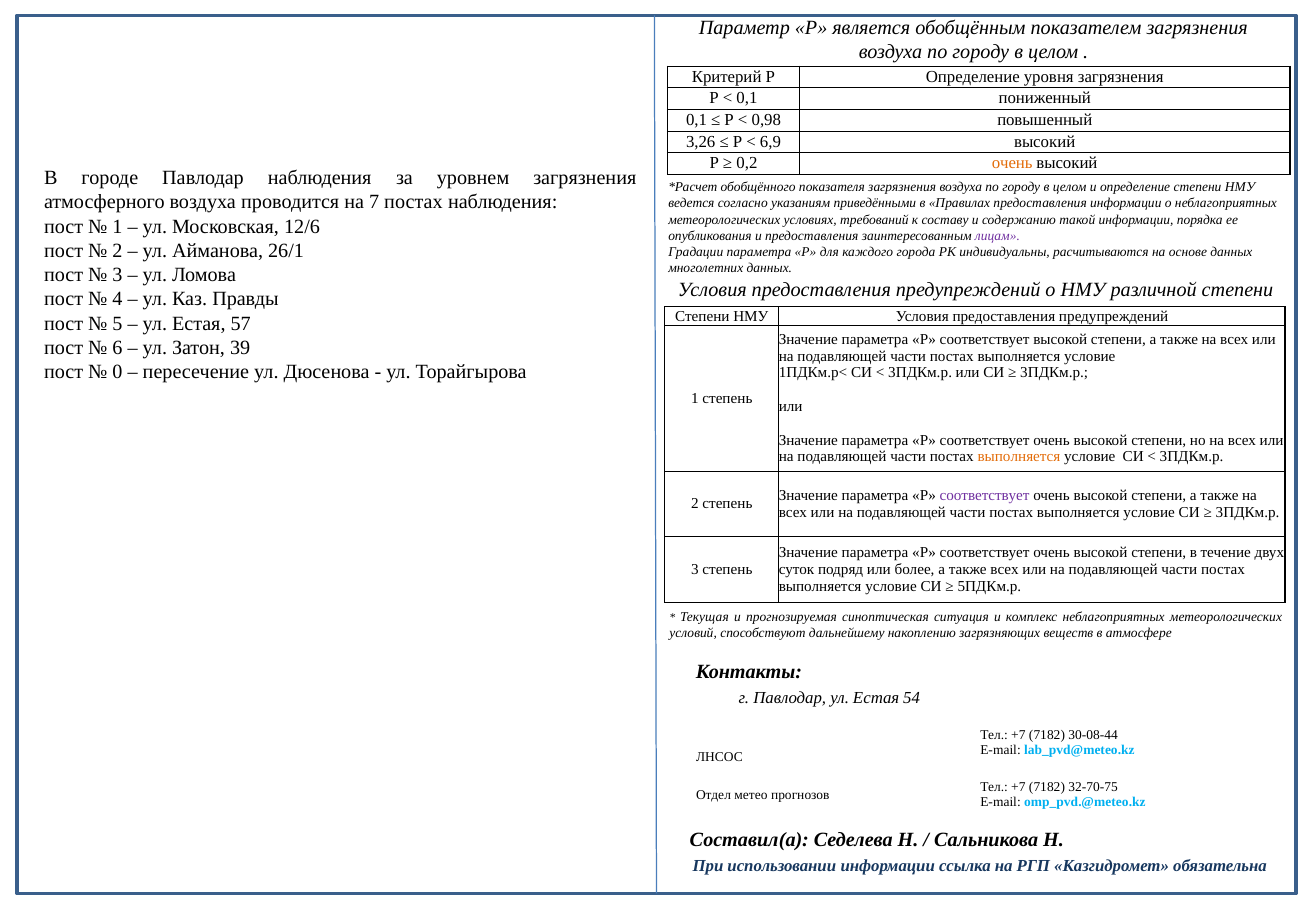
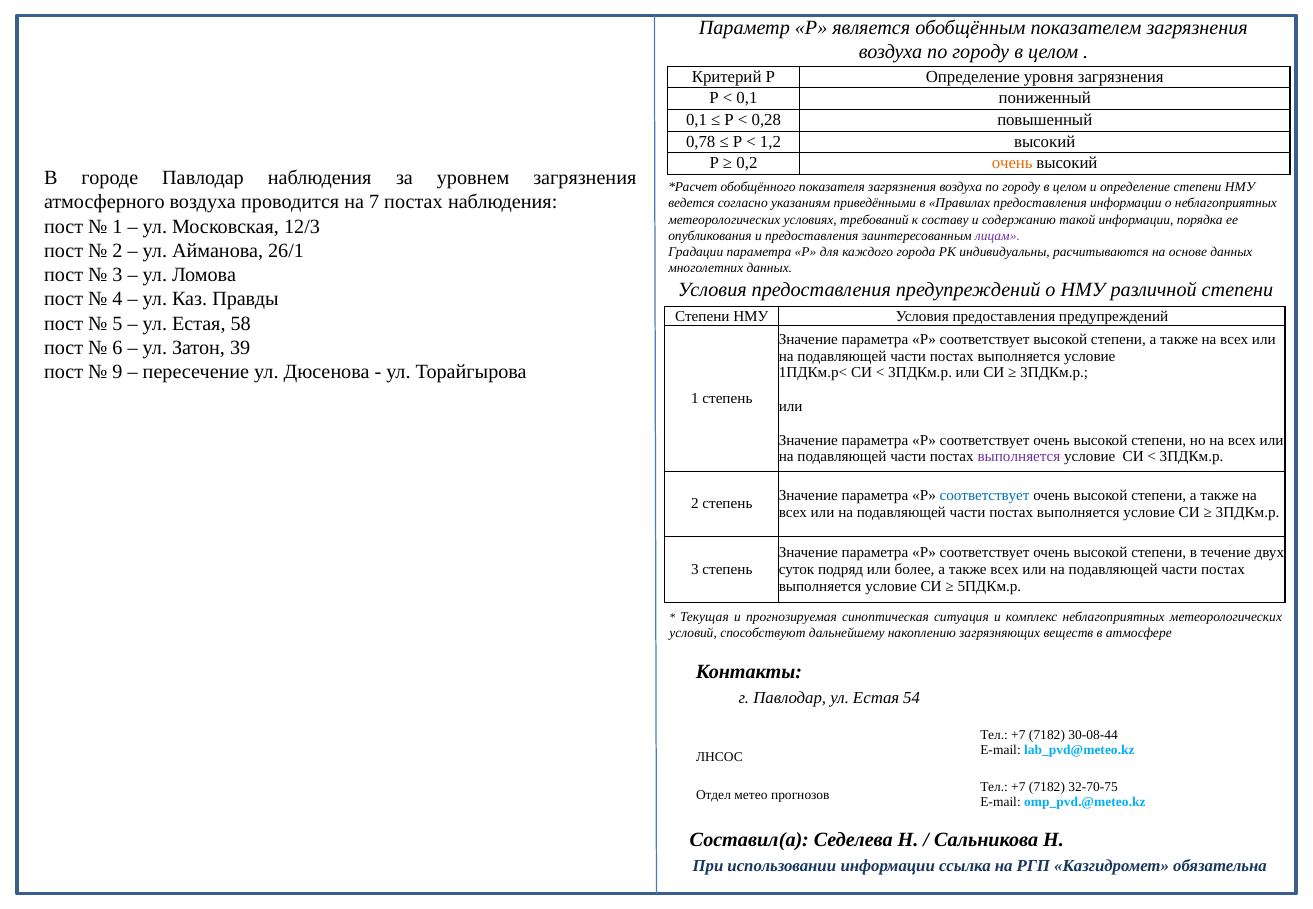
0,98: 0,98 -> 0,28 (766, 120)
3,26: 3,26 -> 0,78 (701, 142)
6,9: 6,9 -> 1,2 (770, 142)
12/6: 12/6 -> 12/3 (302, 227)
57: 57 -> 58 (241, 323)
0: 0 -> 9 (117, 372)
выполняется colour: orange -> purple (1019, 457)
соответствует colour: purple -> blue (985, 495)
